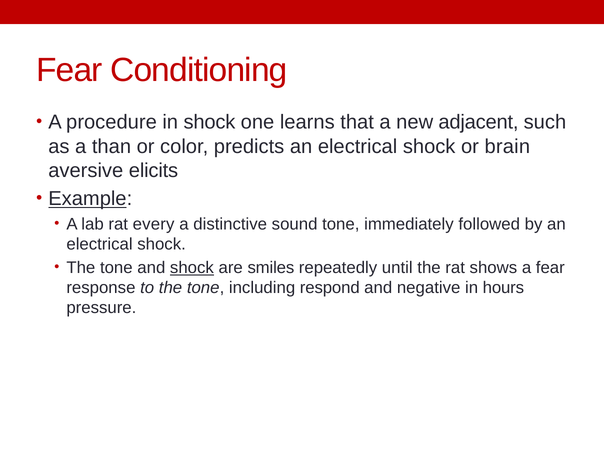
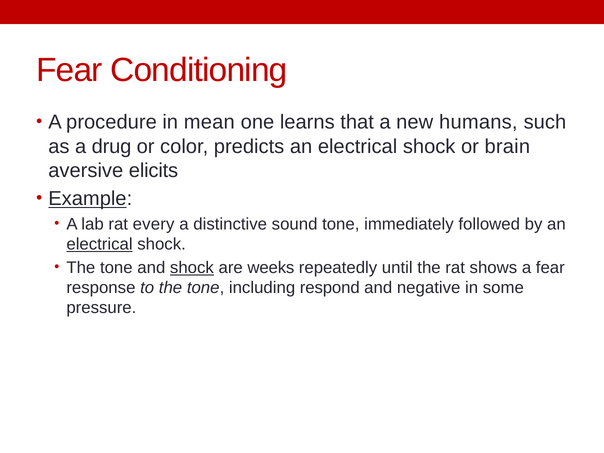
in shock: shock -> mean (209, 122)
adjacent: adjacent -> humans (478, 122)
than: than -> drug (112, 146)
electrical underline: none -> present (100, 244)
smiles: smiles -> weeks (271, 268)
hours: hours -> some (503, 288)
